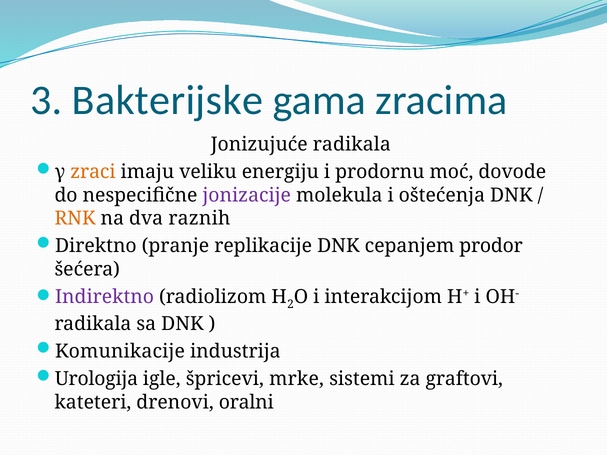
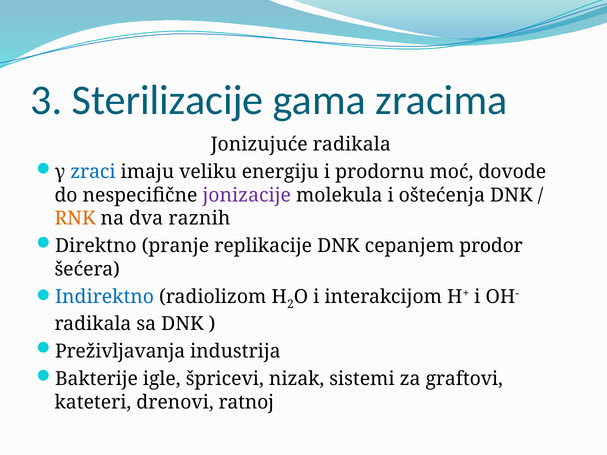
Bakterijske: Bakterijske -> Sterilizacije (168, 100)
zraci colour: orange -> blue (93, 172)
Indirektno colour: purple -> blue (105, 297)
Komunikacije: Komunikacije -> Preživljavanja (120, 352)
Urologija: Urologija -> Bakterije (96, 379)
mrke: mrke -> nizak (297, 379)
oralni: oralni -> ratnoj (246, 402)
